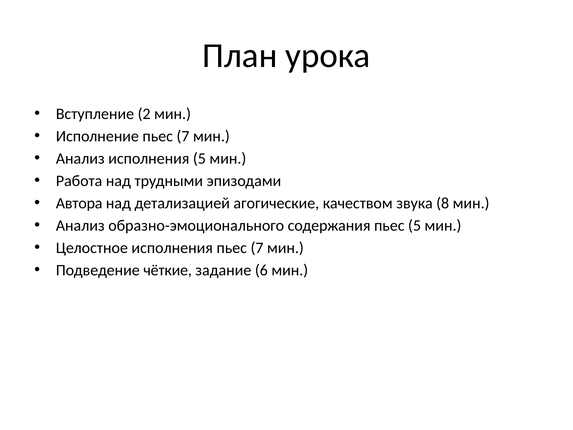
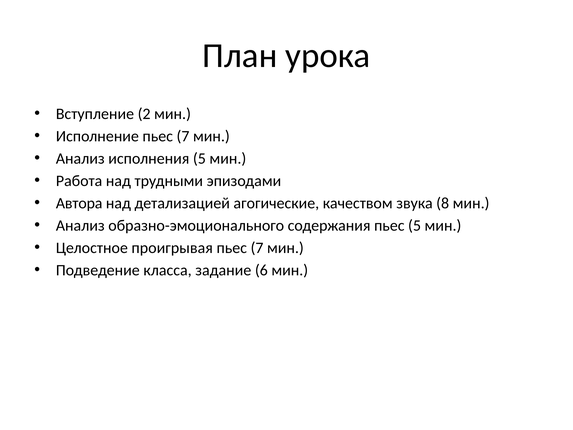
Целостное исполнения: исполнения -> проигрывая (172, 248)
чёткие: чёткие -> класса (168, 270)
